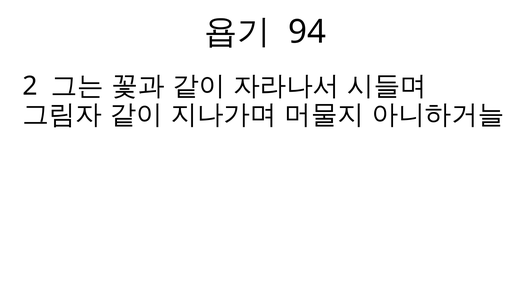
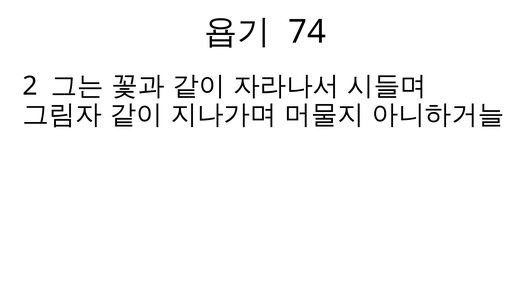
94: 94 -> 74 (307, 32)
